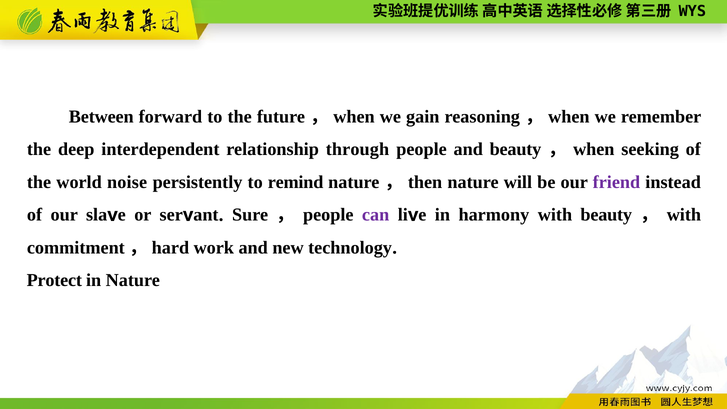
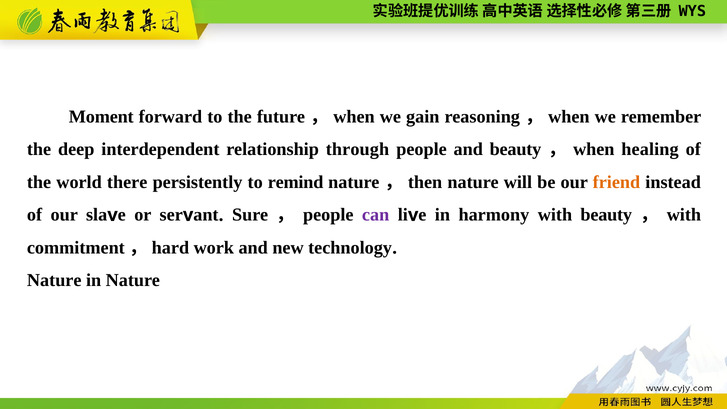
Between: Between -> Moment (101, 117)
seeking: seeking -> healing (650, 149)
noise: noise -> there (127, 182)
friend colour: purple -> orange (616, 182)
Protect: Protect -> Nature (54, 280)
